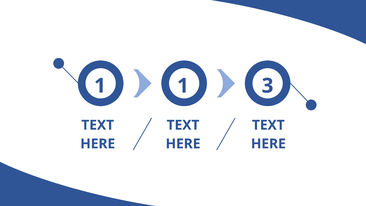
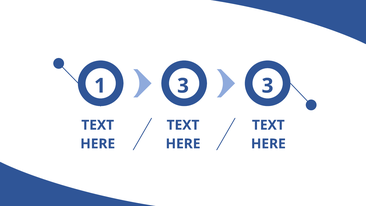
1 1: 1 -> 3 (183, 86)
